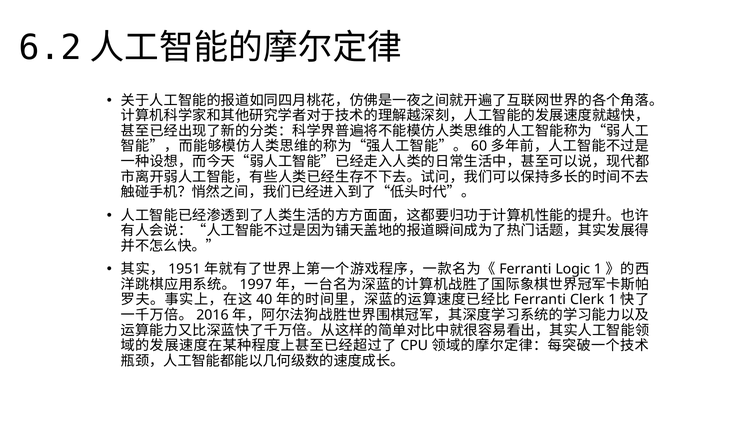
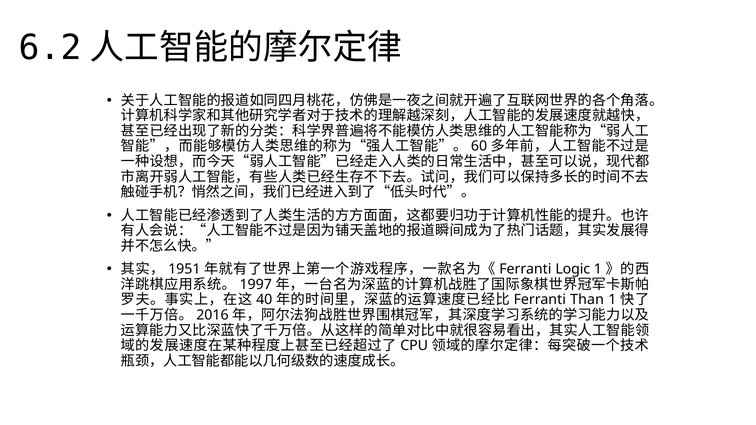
Clerk: Clerk -> Than (587, 300)
